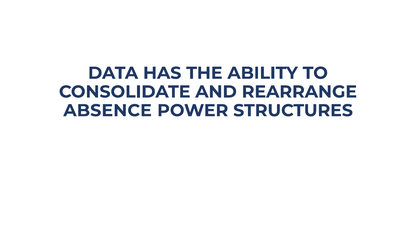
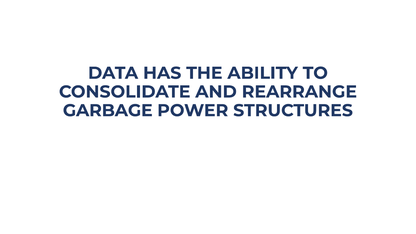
ABSENCE: ABSENCE -> GARBAGE (108, 111)
